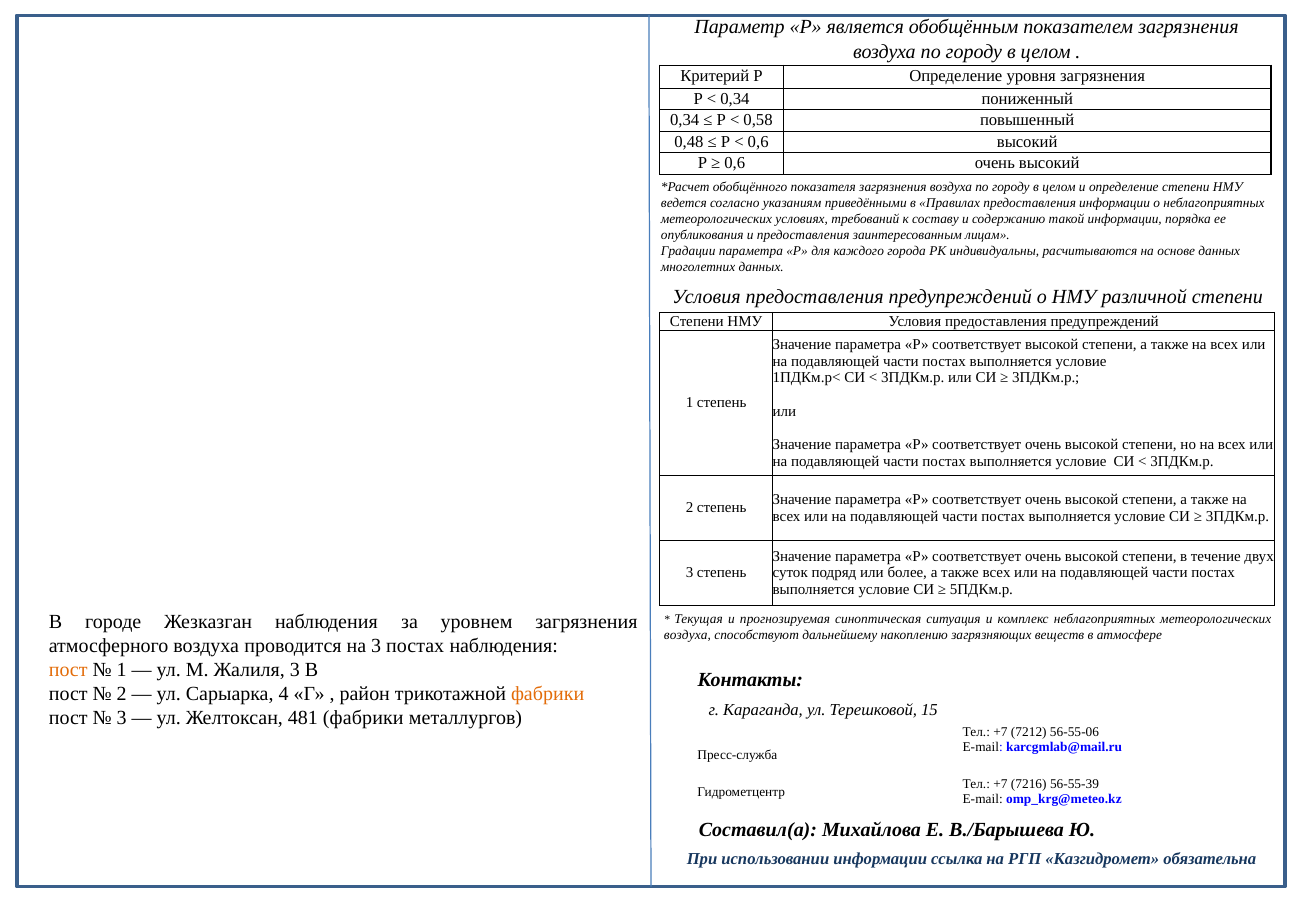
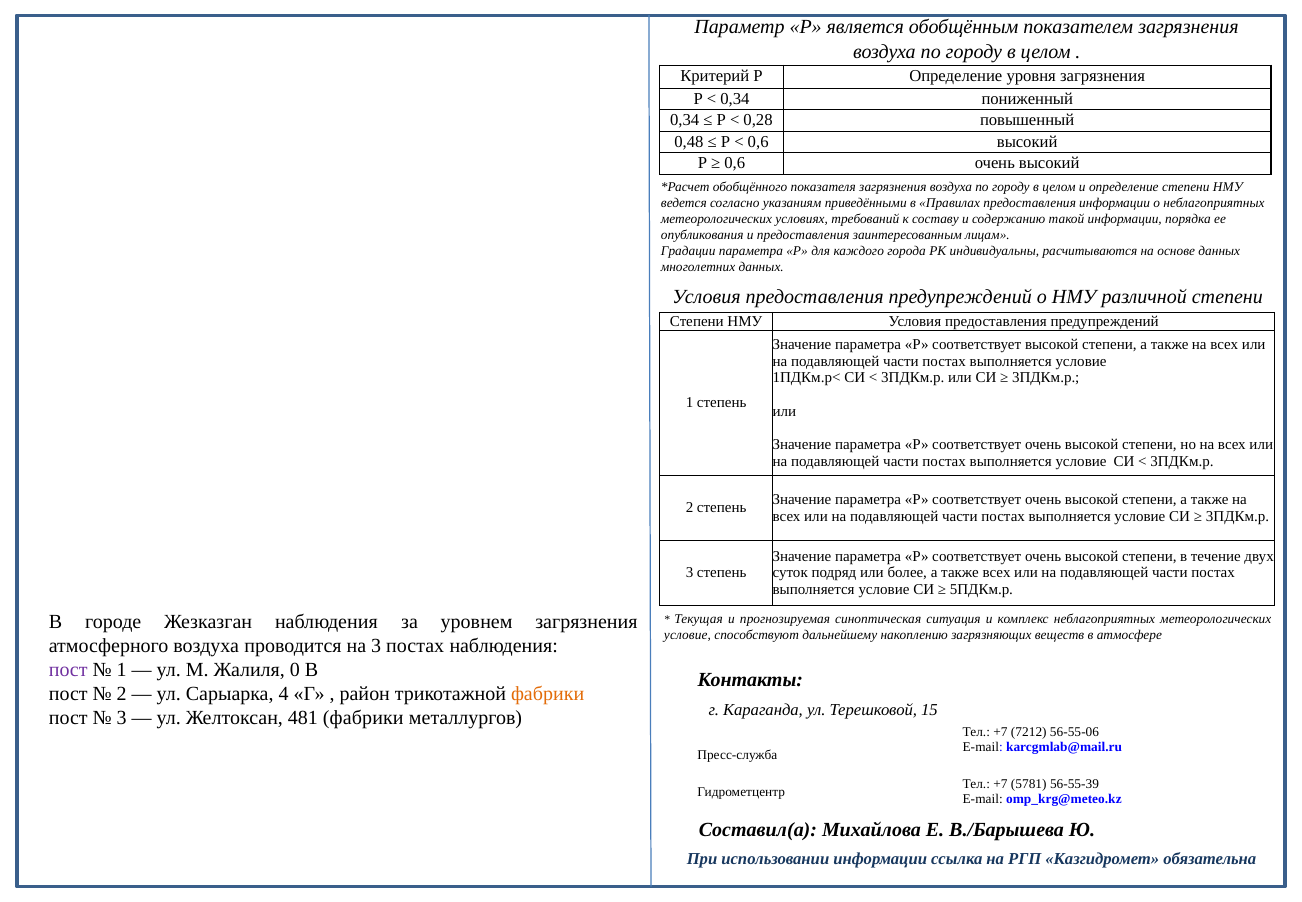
0,58: 0,58 -> 0,28 (758, 120)
воздуха: воздуха -> условие (687, 635)
пост colour: orange -> purple (68, 669)
Жалиля 3: 3 -> 0 (295, 669)
7216: 7216 -> 5781 (1029, 784)
